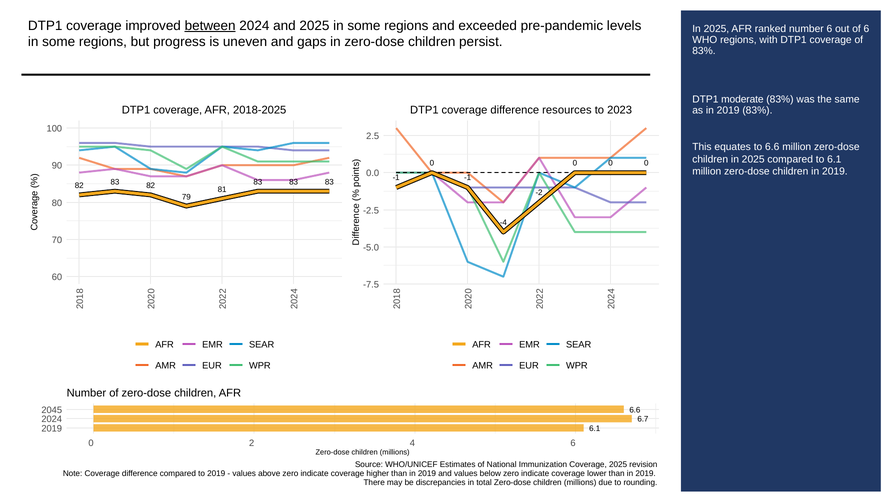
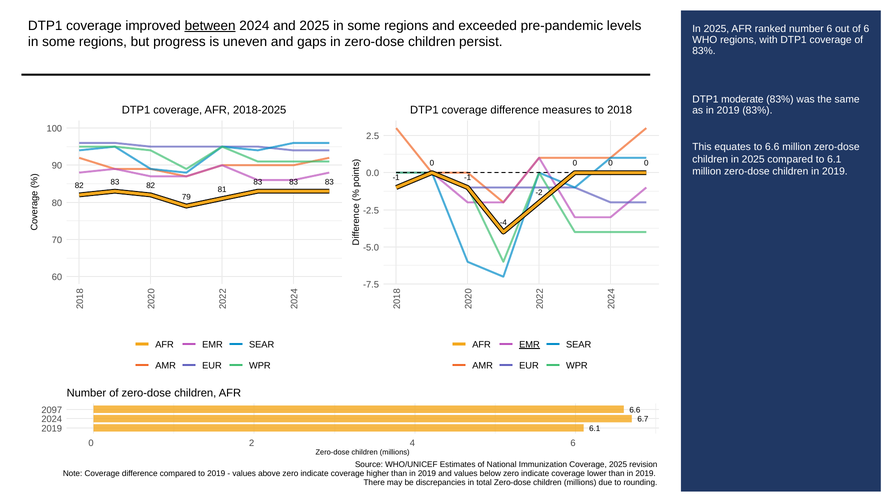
resources: resources -> measures (567, 110)
2023: 2023 -> 2018 (620, 110)
EMR underline: none -> present (529, 344)
2045: 2045 -> 2097 (52, 410)
